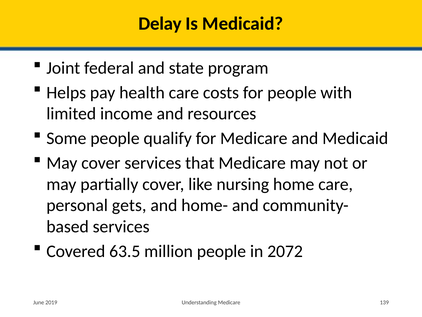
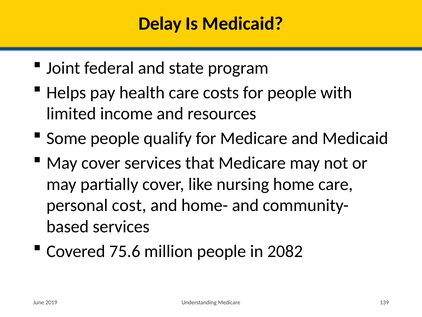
gets: gets -> cost (129, 205)
63.5: 63.5 -> 75.6 (125, 251)
2072: 2072 -> 2082 (285, 251)
